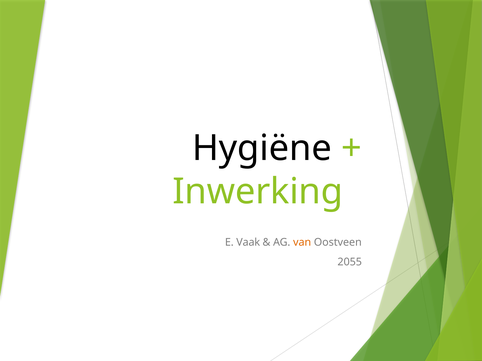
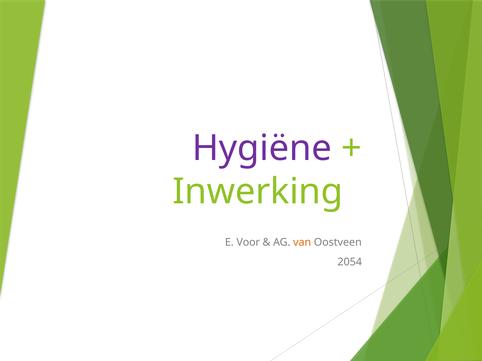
Hygiëne colour: black -> purple (262, 149)
Vaak: Vaak -> Voor (248, 243)
2055: 2055 -> 2054 (350, 262)
